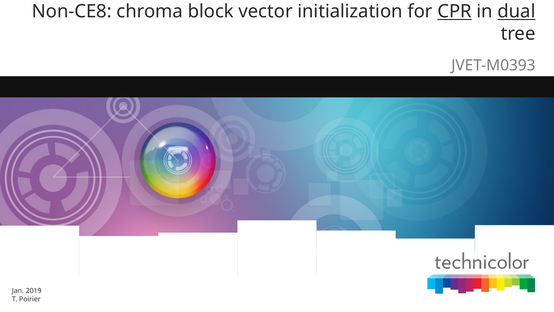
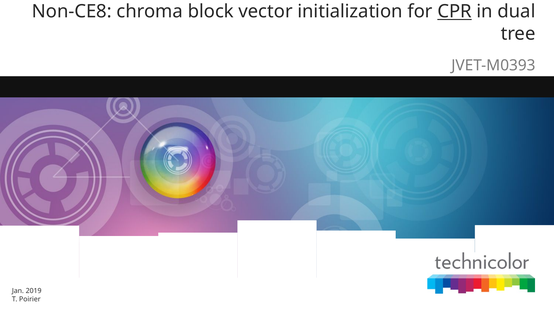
dual underline: present -> none (516, 11)
